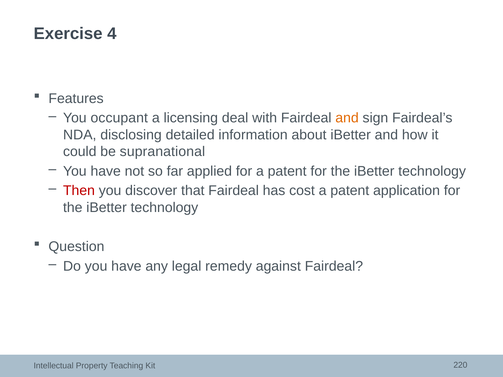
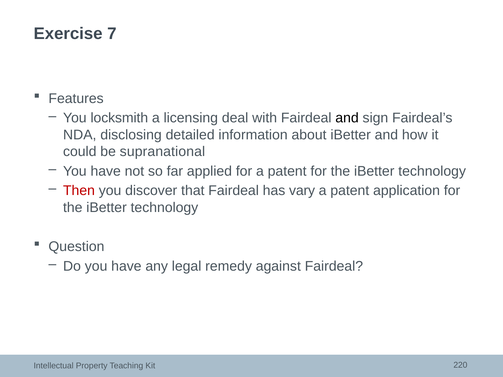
4: 4 -> 7 (112, 33)
occupant: occupant -> locksmith (119, 118)
and colour: orange -> black (347, 118)
cost: cost -> vary (302, 191)
